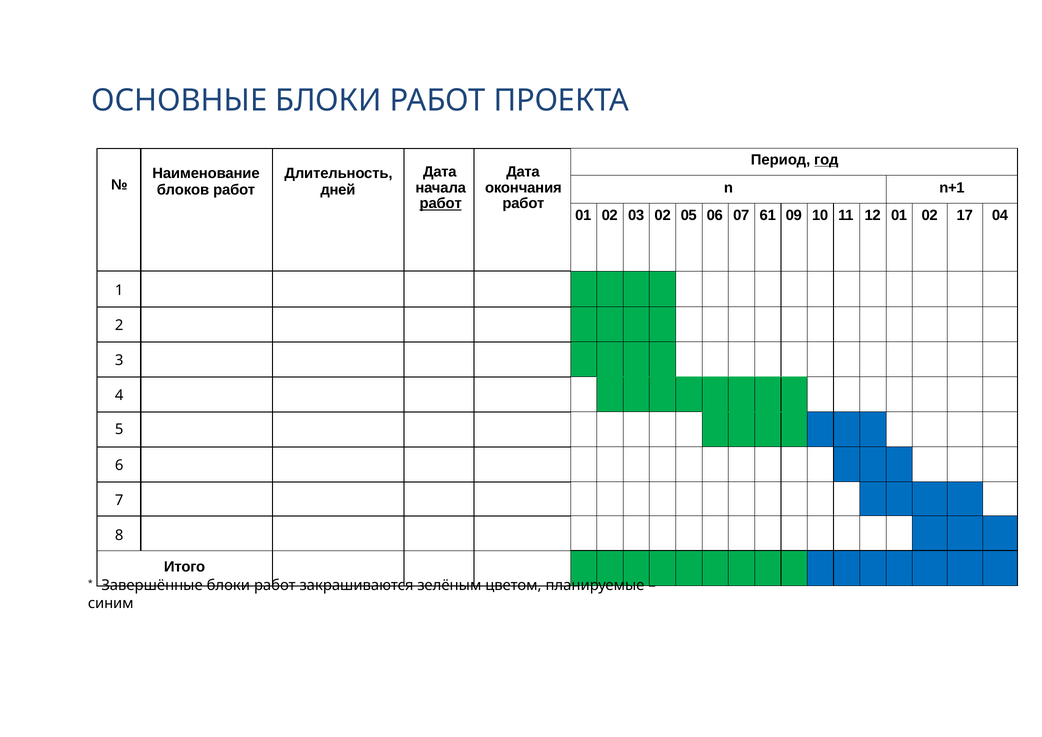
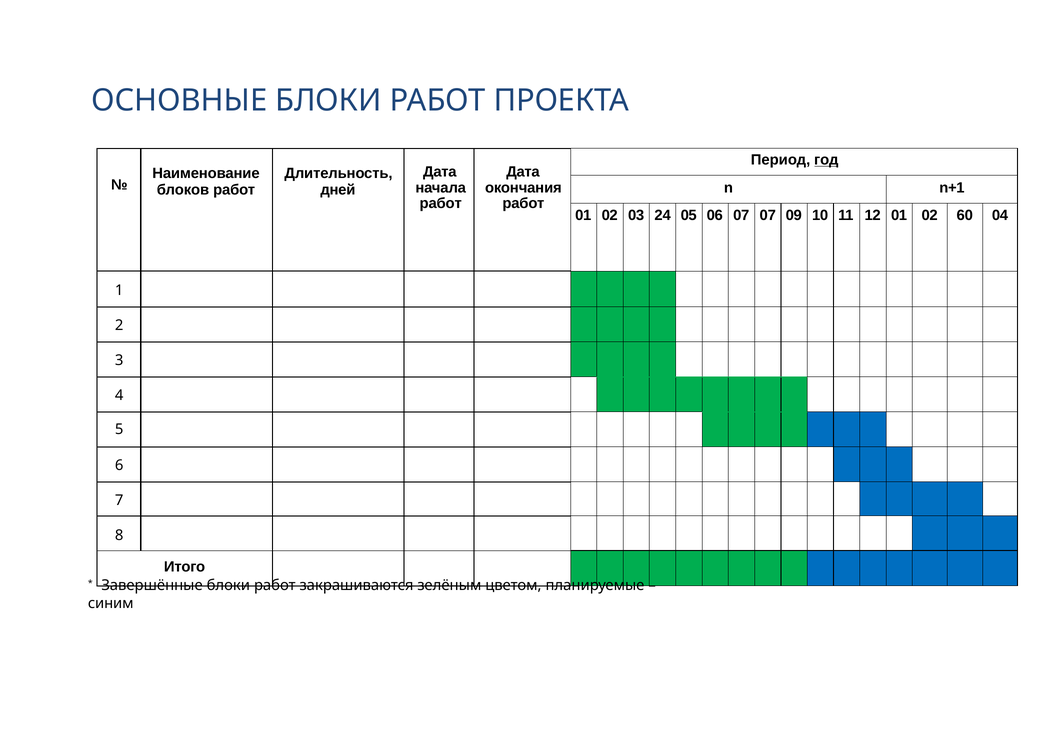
работ underline: present -> none (441, 204)
03 02: 02 -> 24 (663, 216)
07 61: 61 -> 07 (768, 216)
17: 17 -> 60 (965, 216)
